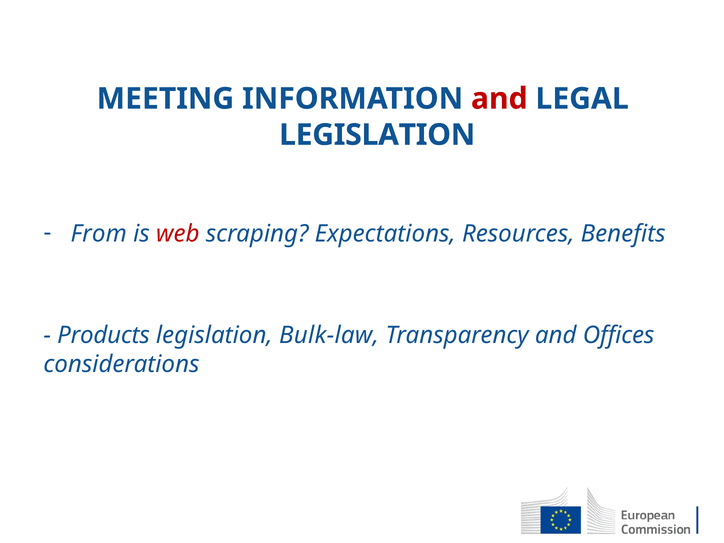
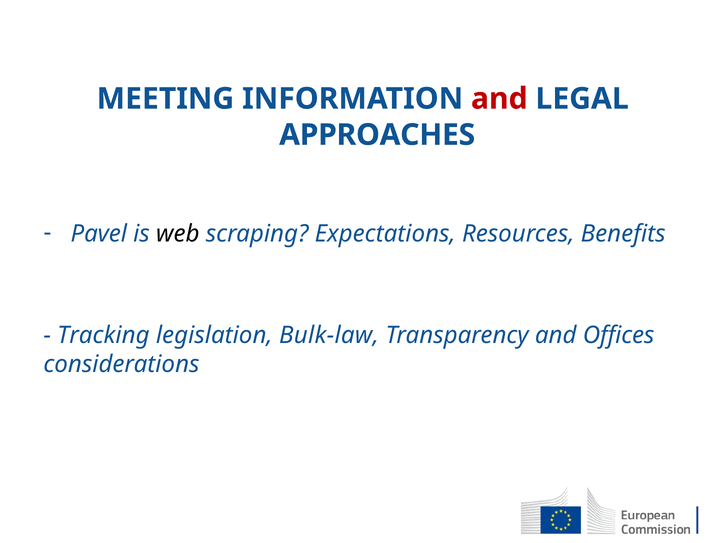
LEGISLATION: LEGISLATION -> APPROACHES (377, 135)
From: From -> Pavel (99, 234)
web colour: red -> black (178, 234)
Products: Products -> Tracking (103, 335)
